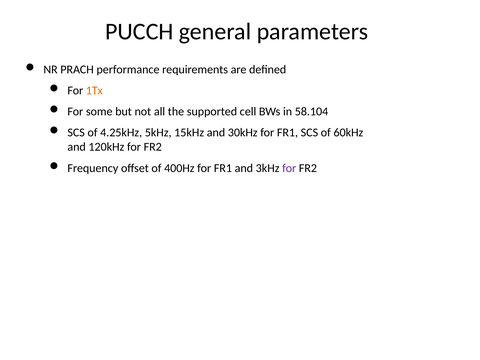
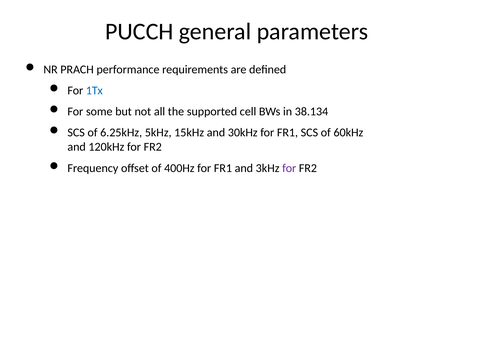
1Tx colour: orange -> blue (94, 90)
58.104: 58.104 -> 38.134 (311, 112)
4.25kHz: 4.25kHz -> 6.25kHz (121, 133)
